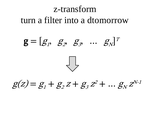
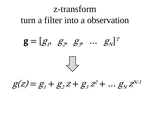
dtomorrow: dtomorrow -> observation (108, 20)
